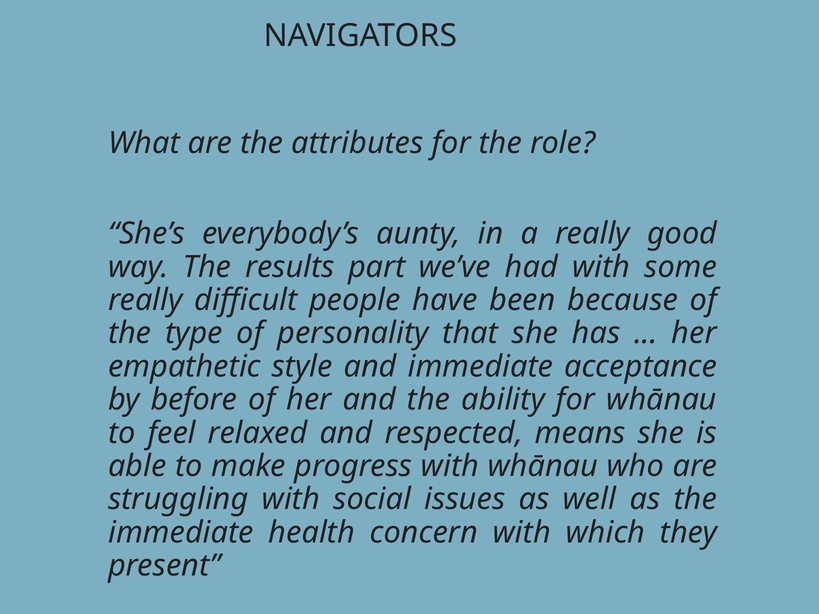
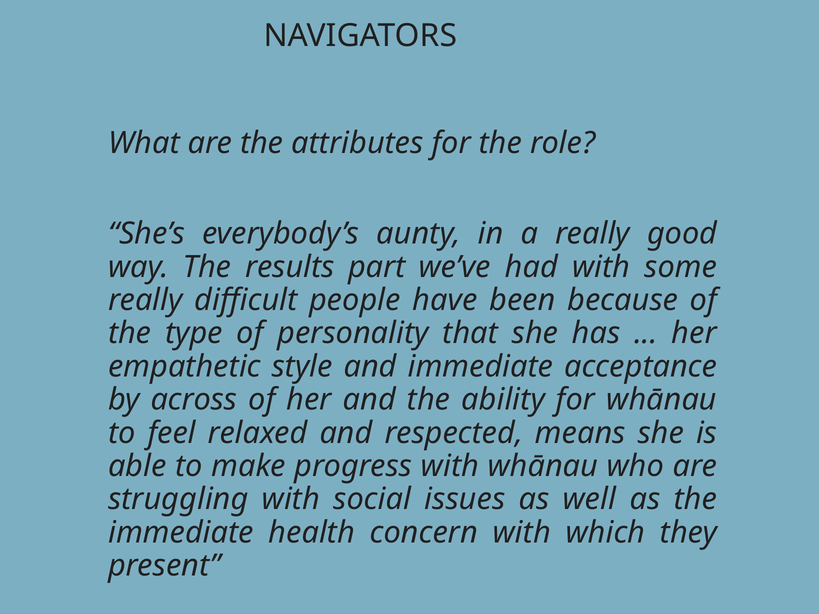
before: before -> across (194, 400)
